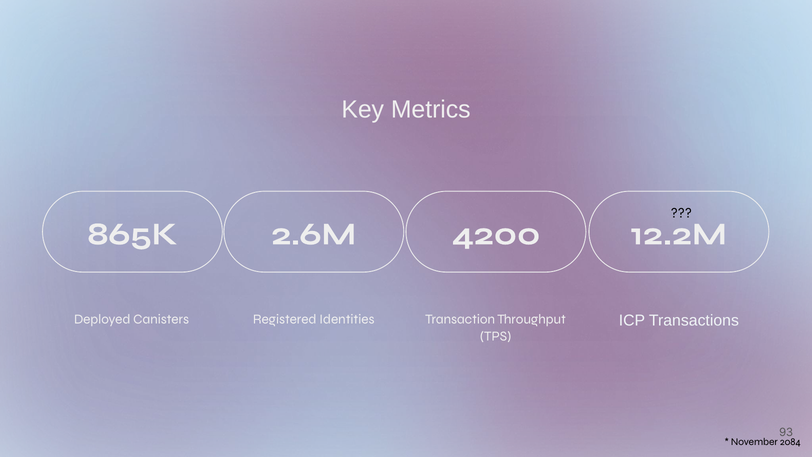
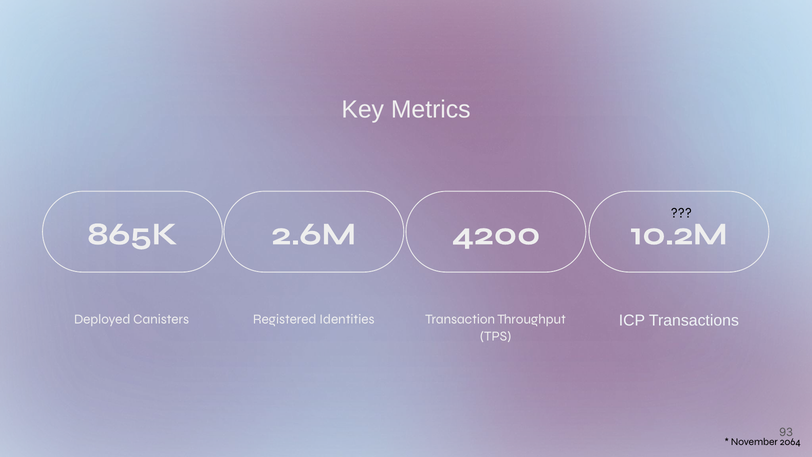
12.2M: 12.2M -> 10.2M (679, 234)
2084: 2084 -> 2064 (790, 442)
